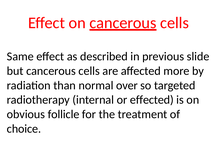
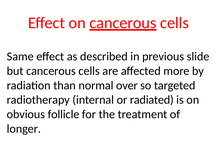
effected: effected -> radiated (152, 100)
choice: choice -> longer (24, 129)
